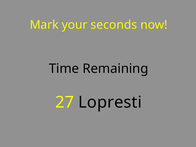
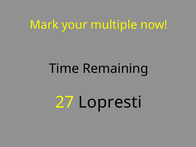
seconds: seconds -> multiple (114, 25)
